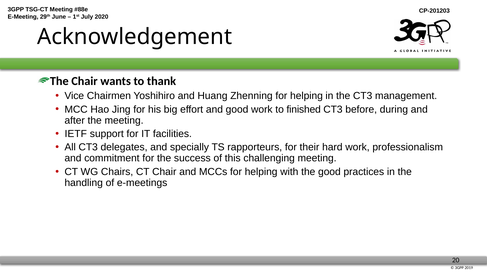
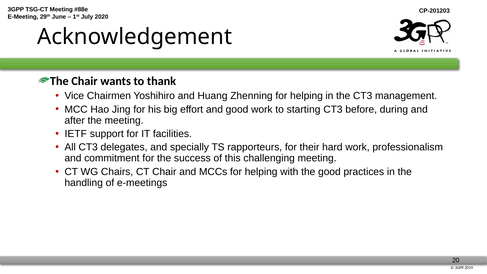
finished: finished -> starting (304, 109)
